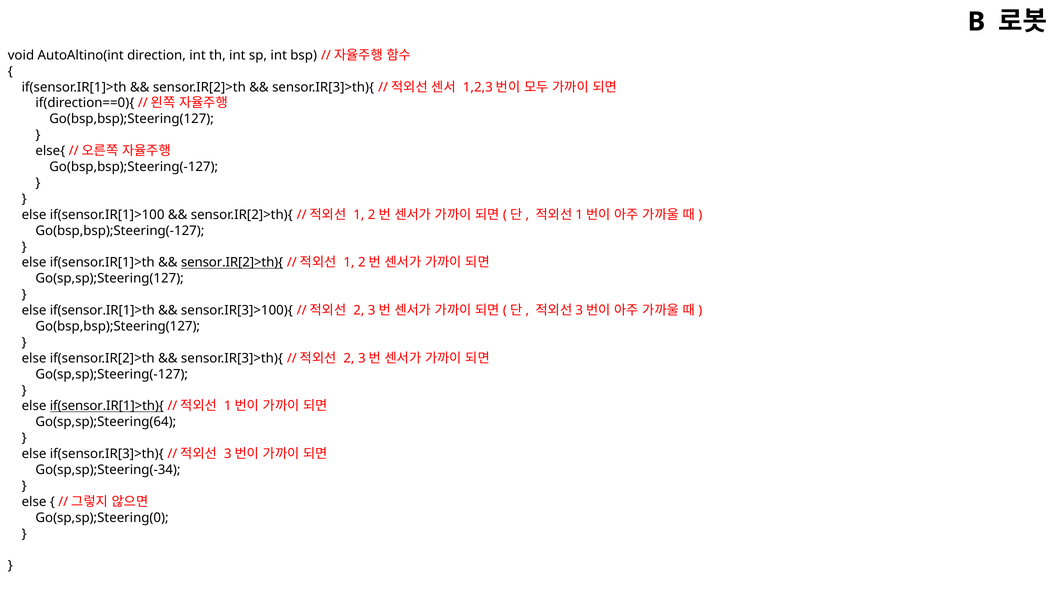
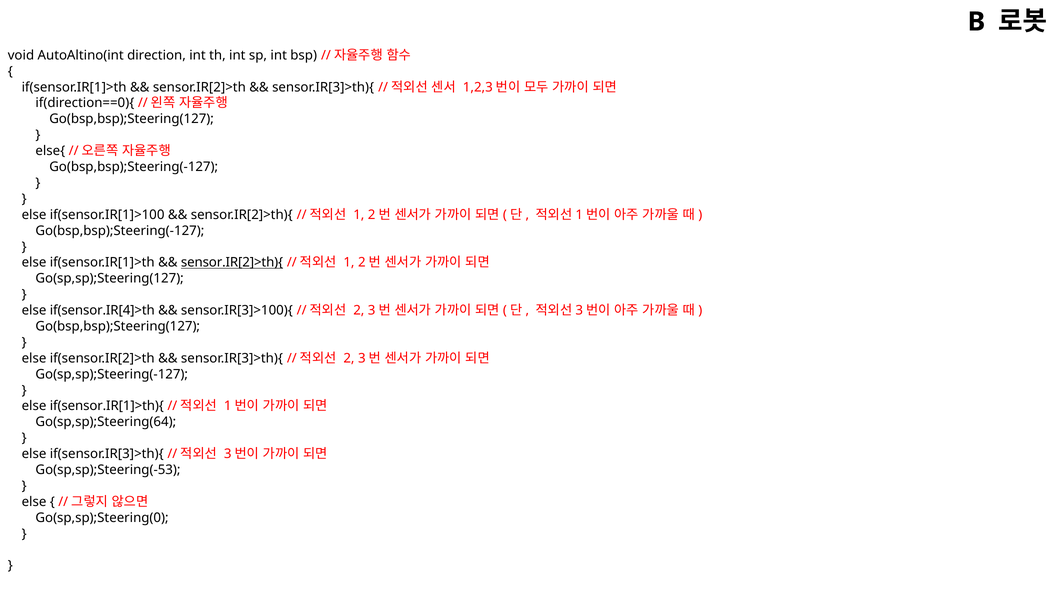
if(sensor.IR[1]>th: if(sensor.IR[1]>th -> if(sensor.IR[4]>th (102, 310)
if(sensor.IR[1]>th){ underline: present -> none (107, 406)
Go(sp,sp);Steering(-34: Go(sp,sp);Steering(-34 -> Go(sp,sp);Steering(-53 (108, 470)
